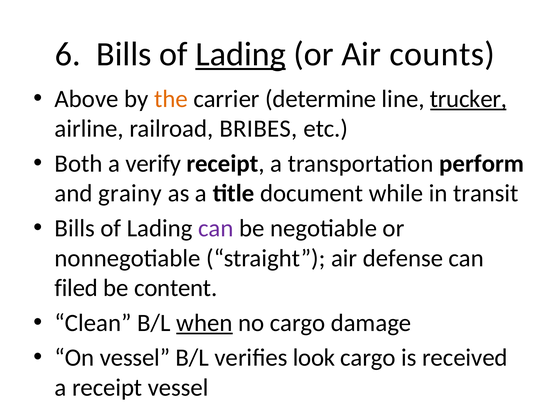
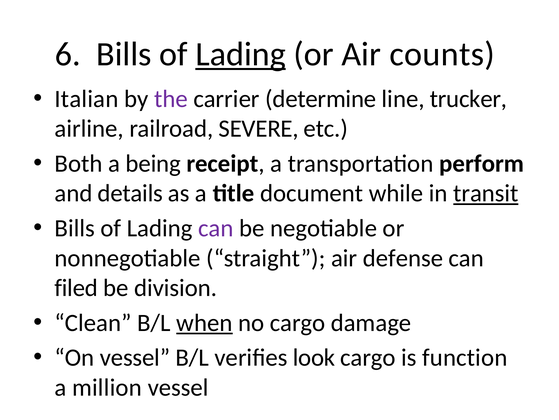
Above: Above -> Italian (86, 99)
the colour: orange -> purple (171, 99)
trucker underline: present -> none (468, 99)
BRIBES: BRIBES -> SEVERE (259, 128)
verify: verify -> being (153, 163)
grainy: grainy -> details (130, 193)
transit underline: none -> present (486, 193)
content: content -> division (176, 287)
received: received -> function (465, 357)
a receipt: receipt -> million (107, 387)
